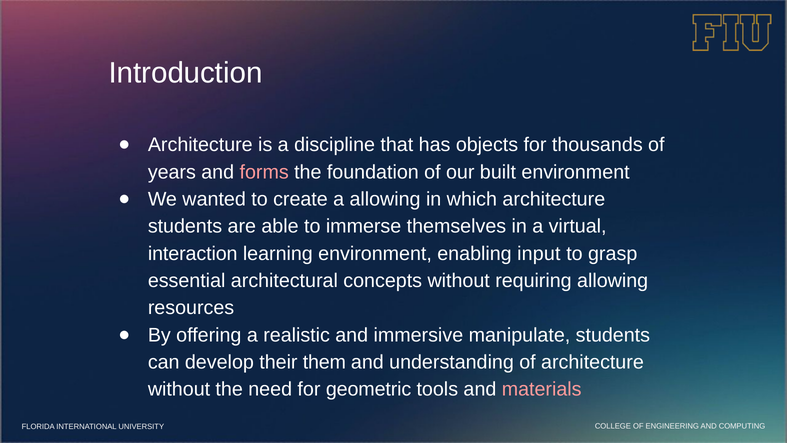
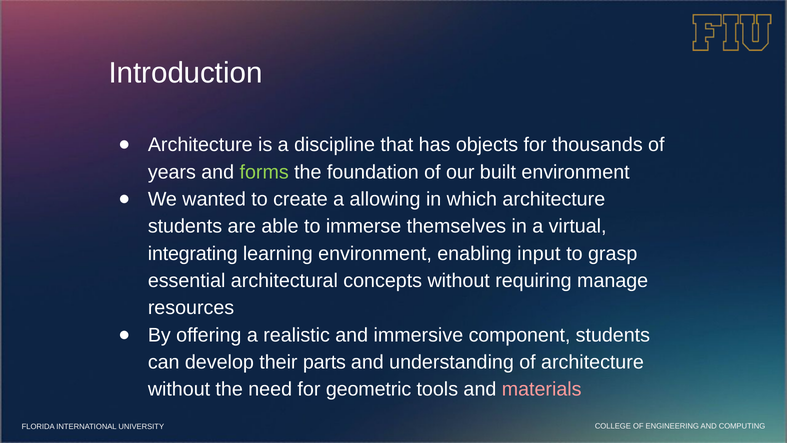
forms colour: pink -> light green (264, 172)
interaction: interaction -> integrating (193, 253)
requiring allowing: allowing -> manage (613, 281)
manipulate: manipulate -> component (520, 335)
them: them -> parts (324, 362)
